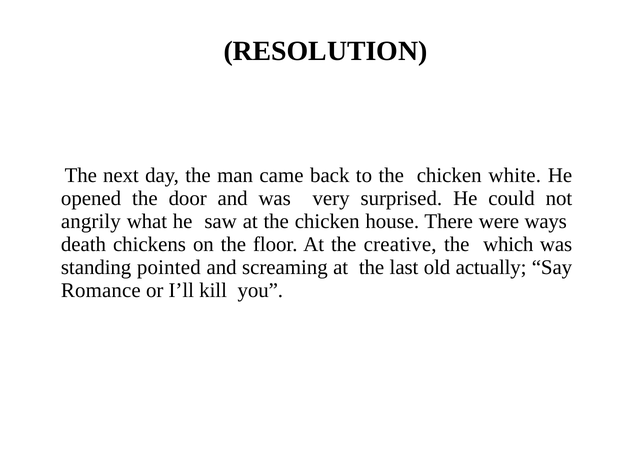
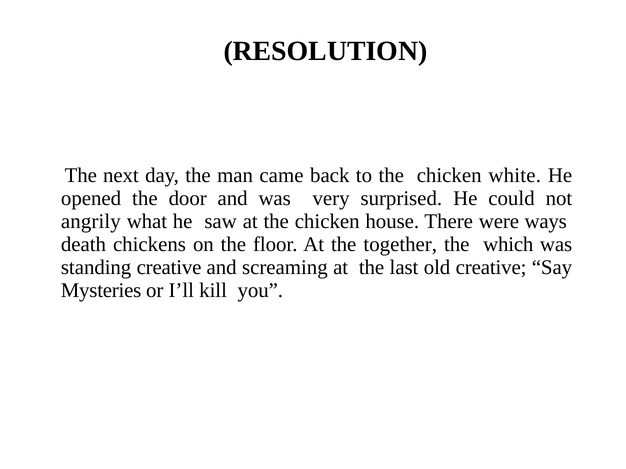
creative: creative -> together (400, 245)
standing pointed: pointed -> creative (169, 268)
old actually: actually -> creative (491, 268)
Romance: Romance -> Mysteries (101, 291)
